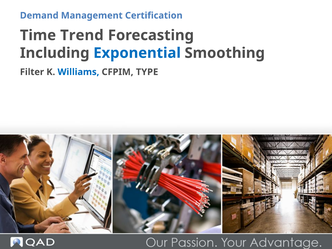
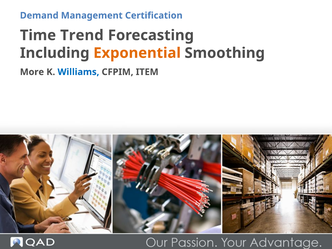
Exponential colour: blue -> orange (137, 53)
Filter: Filter -> More (32, 72)
TYPE: TYPE -> ITEM (147, 72)
